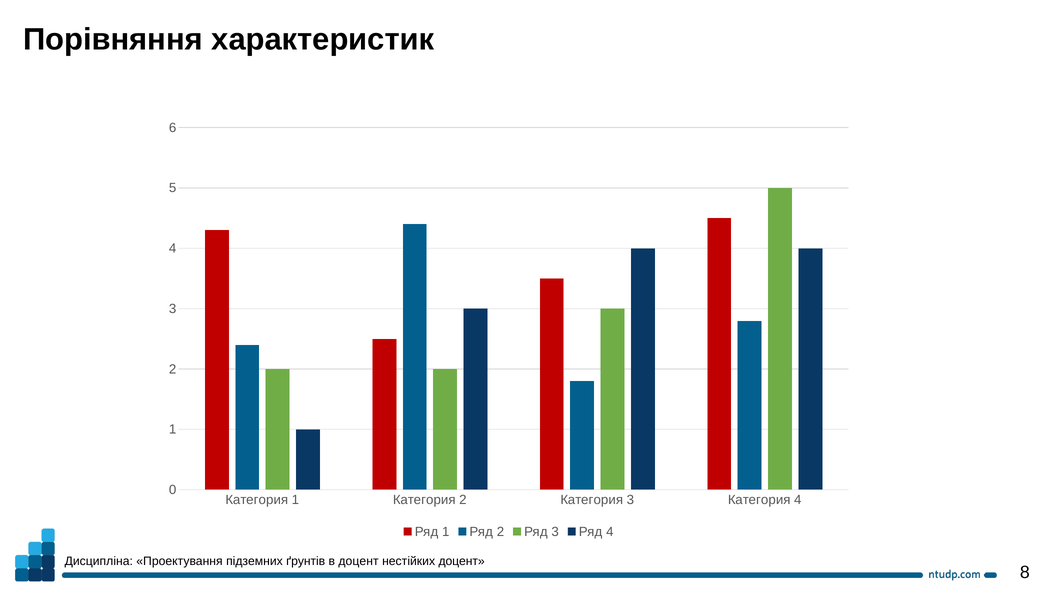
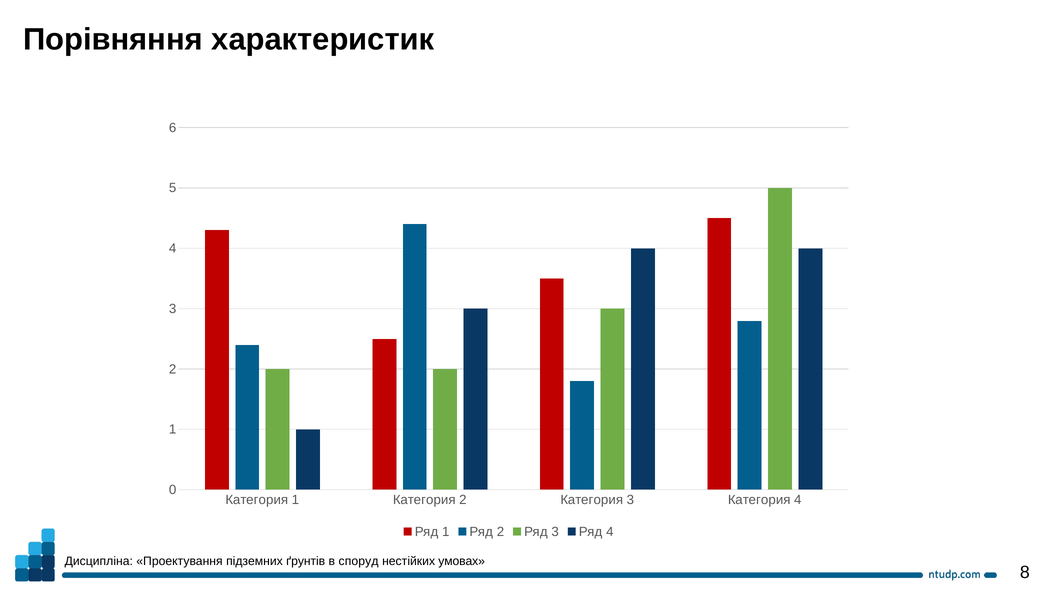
в доцент: доцент -> споруд (359, 561)
нестійких доцент: доцент -> умовах (462, 561)
